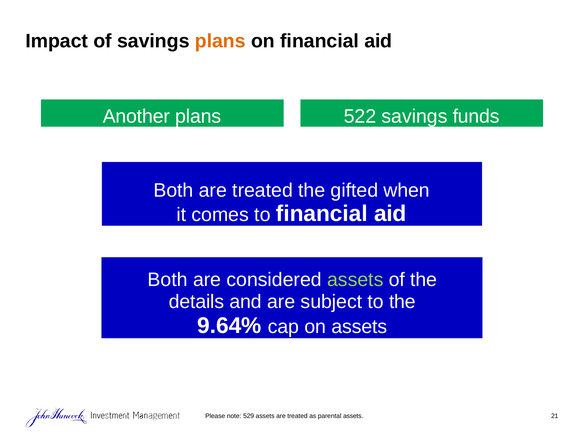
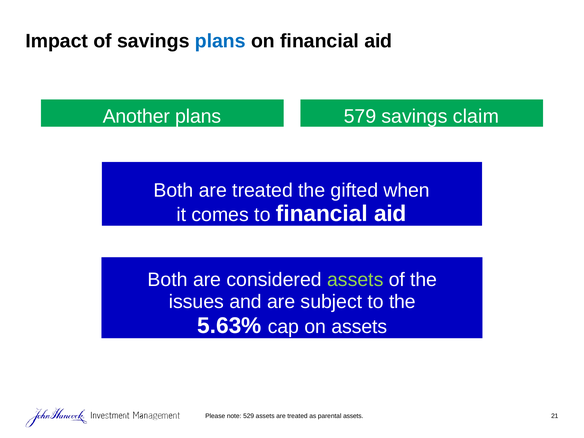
plans colour: orange -> blue (220, 41)
522: 522 -> 579 (360, 116)
funds: funds -> claim (476, 116)
details: details -> issues (196, 302)
9.64%: 9.64% -> 5.63% (229, 326)
